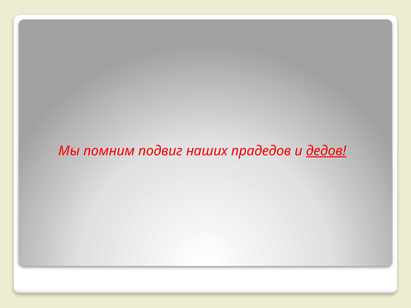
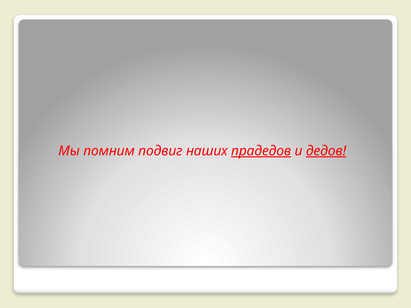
прадедов underline: none -> present (261, 151)
